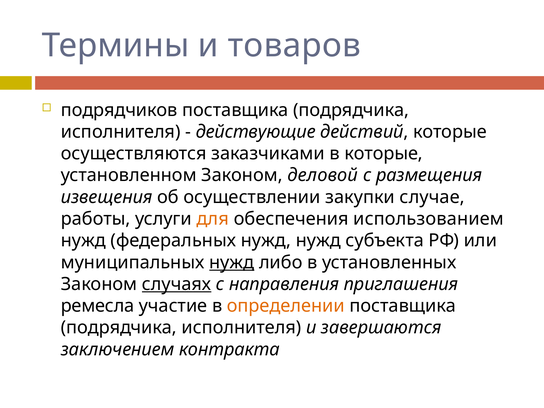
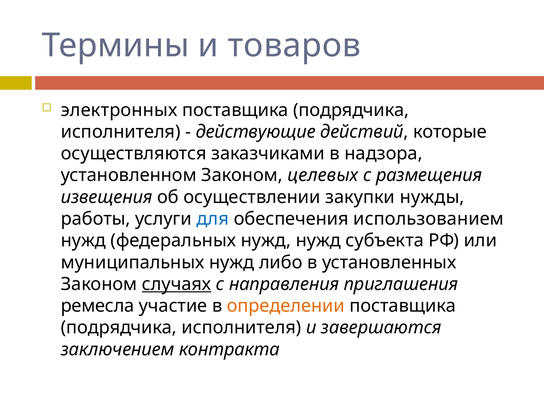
подрядчиков: подрядчиков -> электронных (119, 110)
в которые: которые -> надзора (383, 154)
деловой: деловой -> целевых (323, 175)
случае: случае -> нужды (432, 197)
для colour: orange -> blue (213, 219)
нужд underline: present -> none (232, 262)
